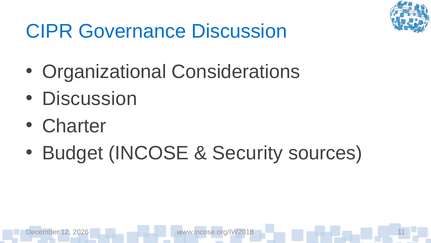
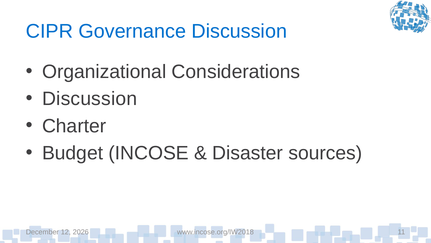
Security: Security -> Disaster (248, 153)
